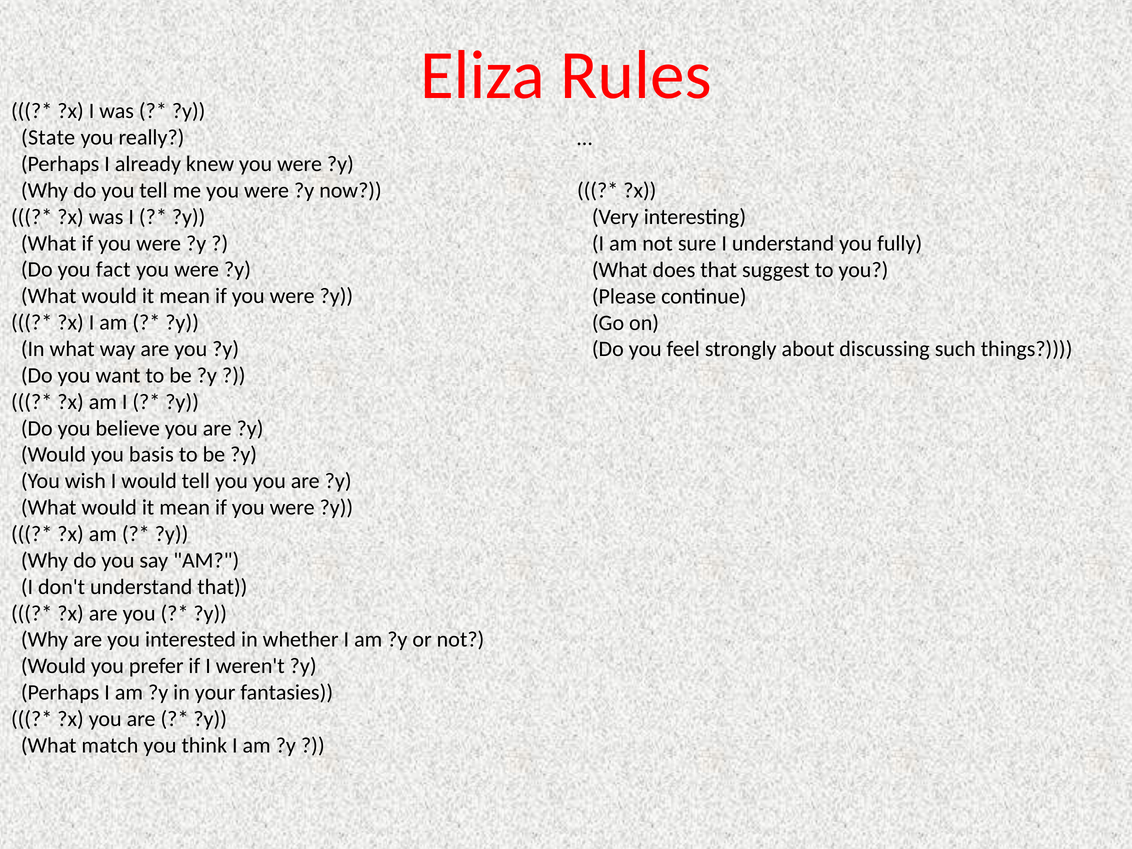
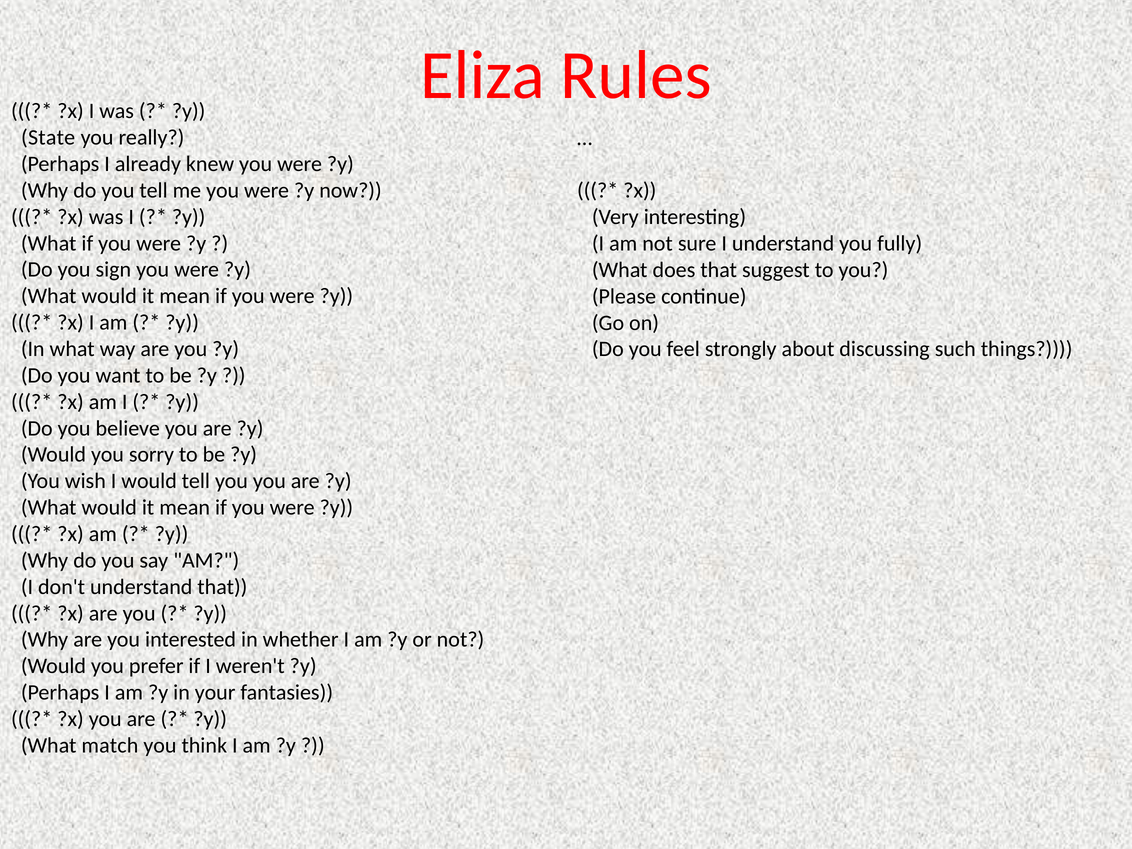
fact: fact -> sign (113, 270)
basis: basis -> sorry (151, 455)
